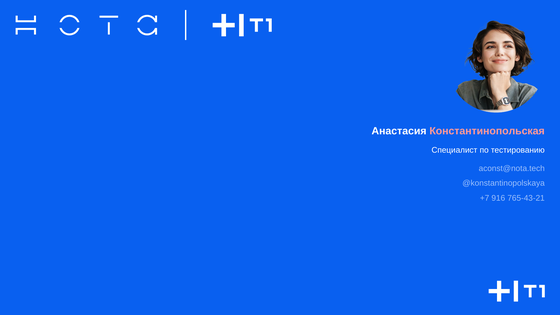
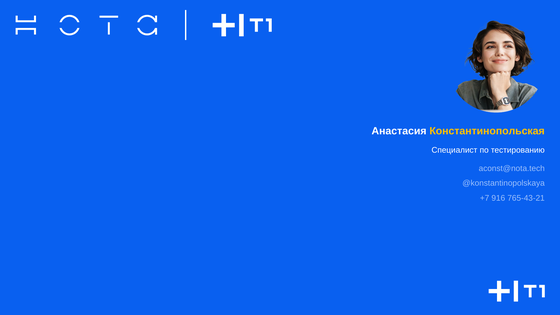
Константинопольская colour: pink -> yellow (487, 131)
